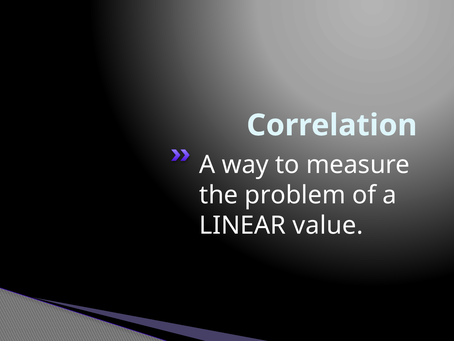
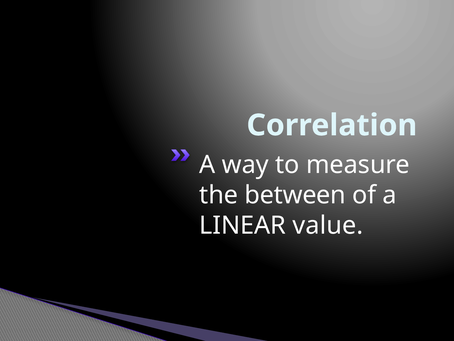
problem: problem -> between (295, 195)
